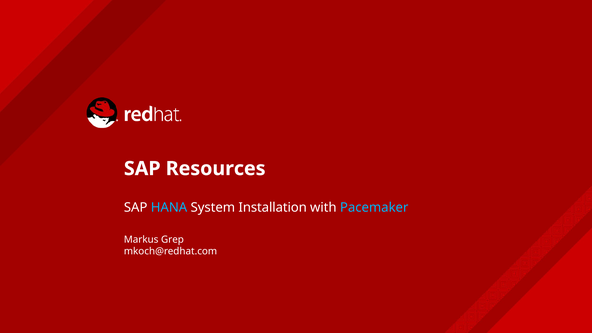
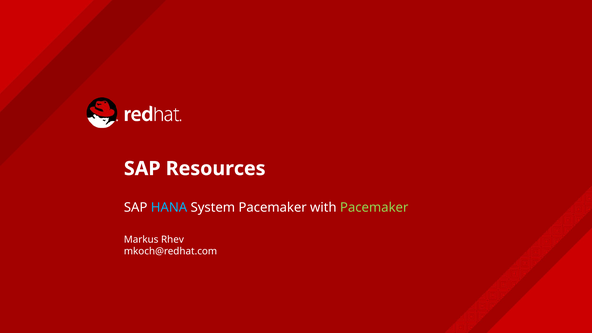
System Installation: Installation -> Pacemaker (273, 208)
Pacemaker colour: light blue -> light green (374, 208)
Grep: Grep -> Rhev (172, 239)
